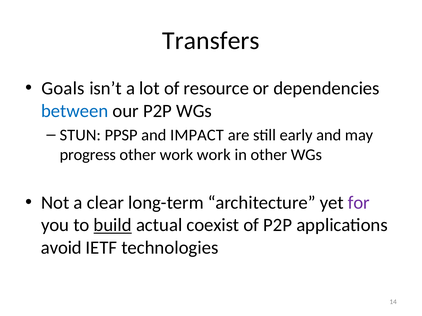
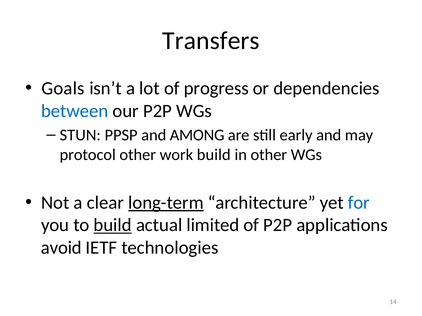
resource: resource -> progress (216, 89)
IMPACT: IMPACT -> AMONG (197, 135)
progress: progress -> protocol (88, 155)
work work: work -> build (214, 155)
long-term underline: none -> present (166, 203)
for colour: purple -> blue (359, 203)
coexist: coexist -> limited (213, 225)
